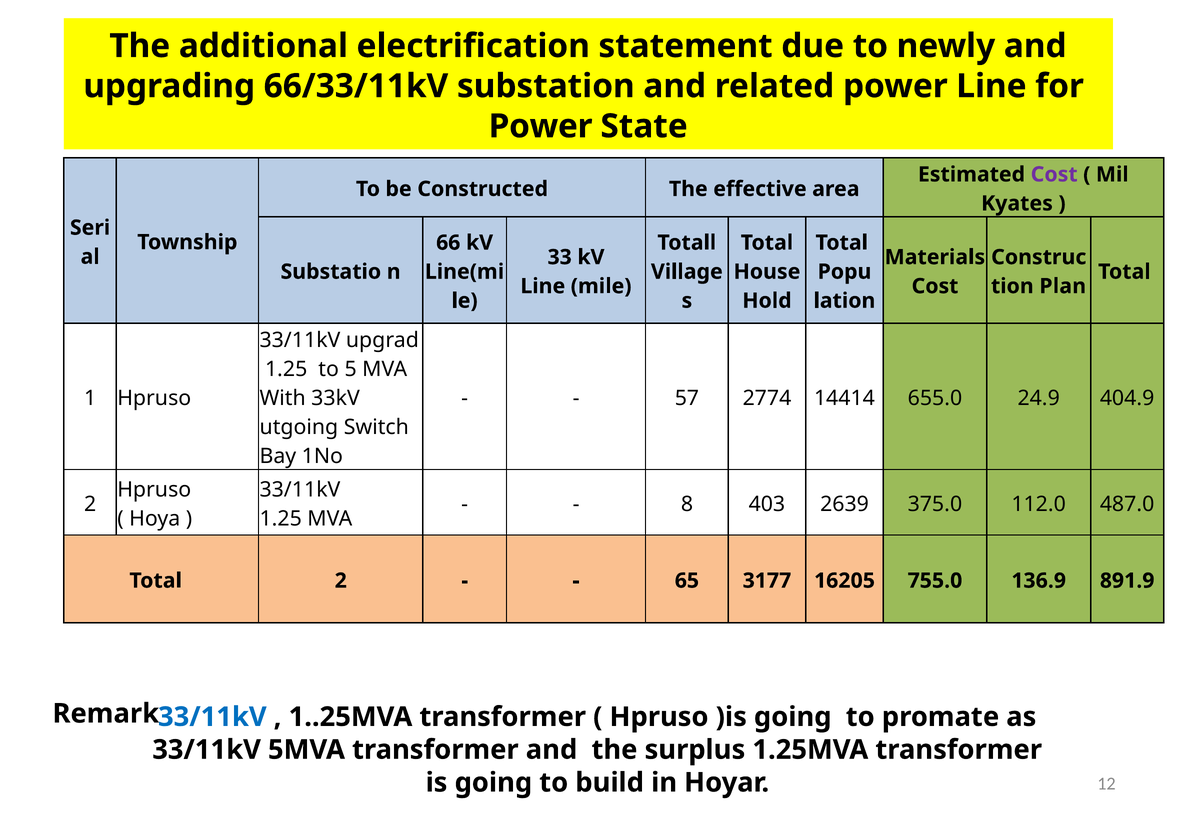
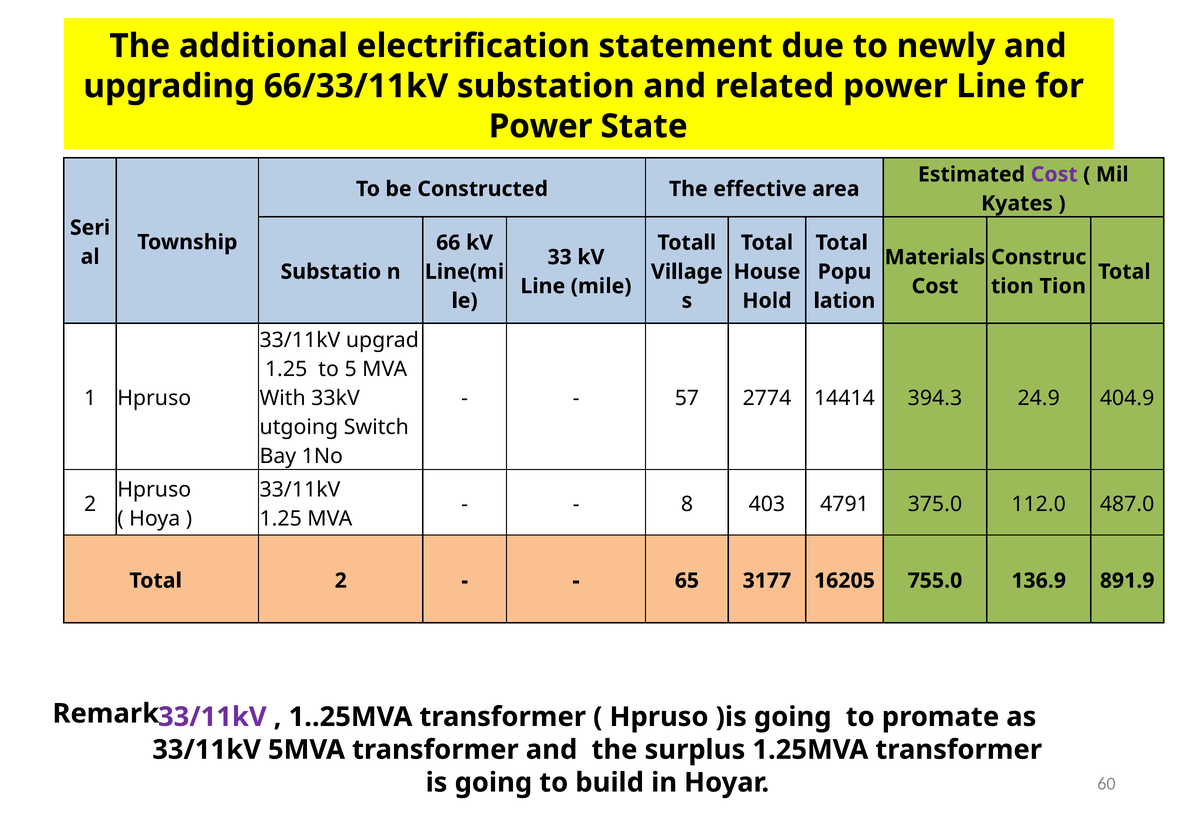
Plan: Plan -> Tion (1063, 286)
655.0: 655.0 -> 394.3 (935, 398)
2639: 2639 -> 4791 (845, 504)
33/11kV colour: blue -> purple (212, 717)
12: 12 -> 60 (1107, 784)
